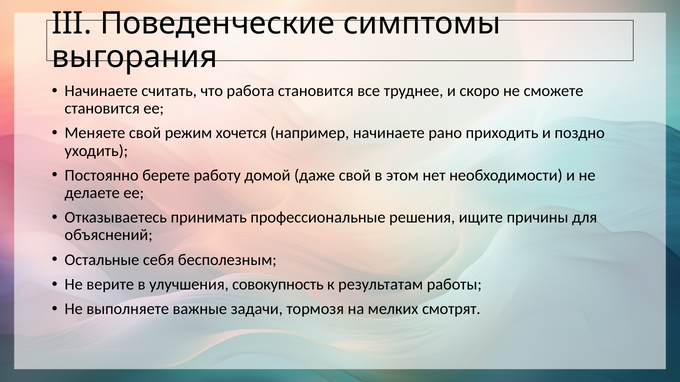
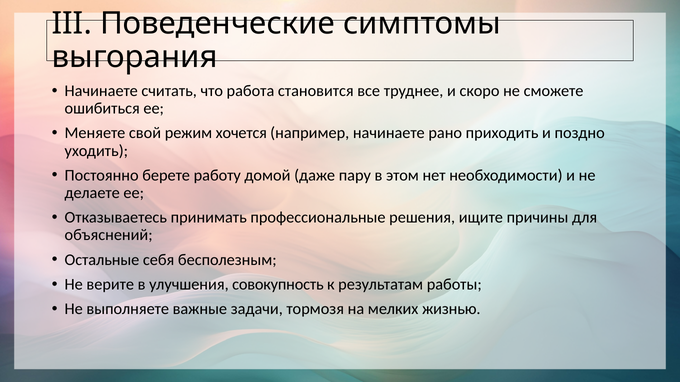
становится: становится -> ошибиться (102, 109)
даже свой: свой -> пару (355, 176)
смотрят: смотрят -> жизнью (451, 309)
